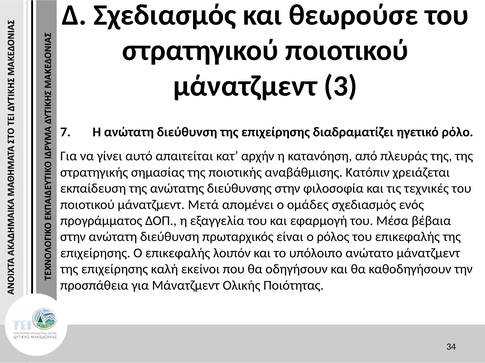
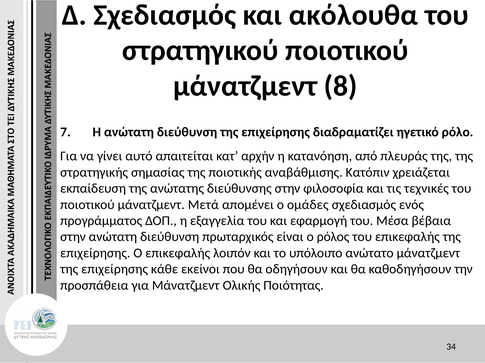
θεωρούσε: θεωρούσε -> ακόλουθα (353, 15)
3: 3 -> 8 (341, 86)
καλή: καλή -> κάθε (165, 270)
